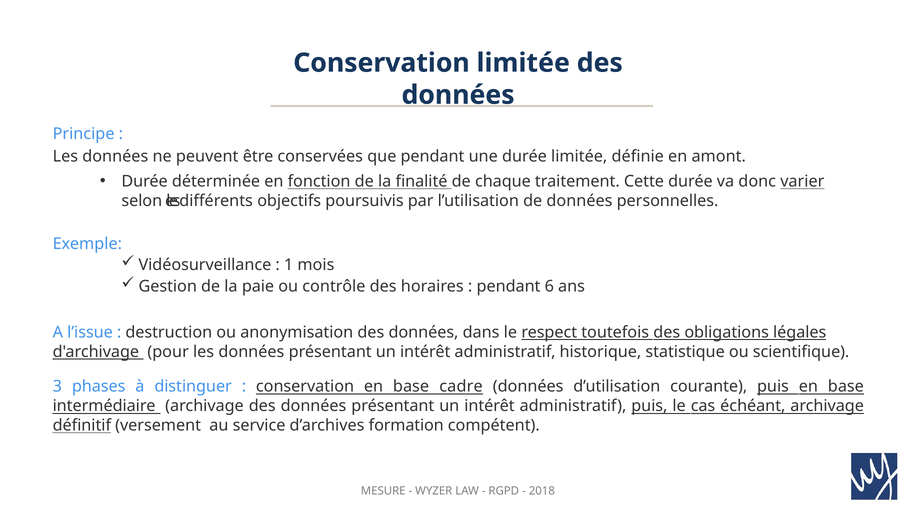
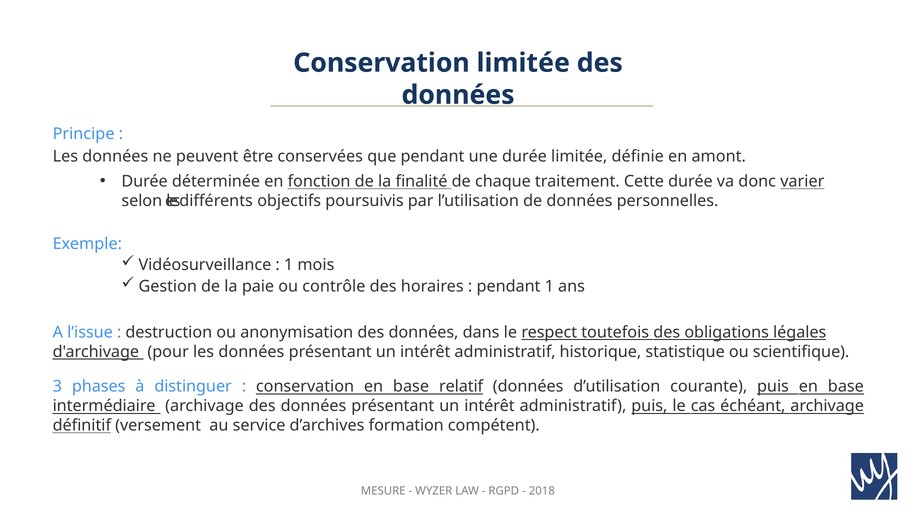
pendant 6: 6 -> 1 (549, 287)
cadre: cadre -> relatif (461, 387)
